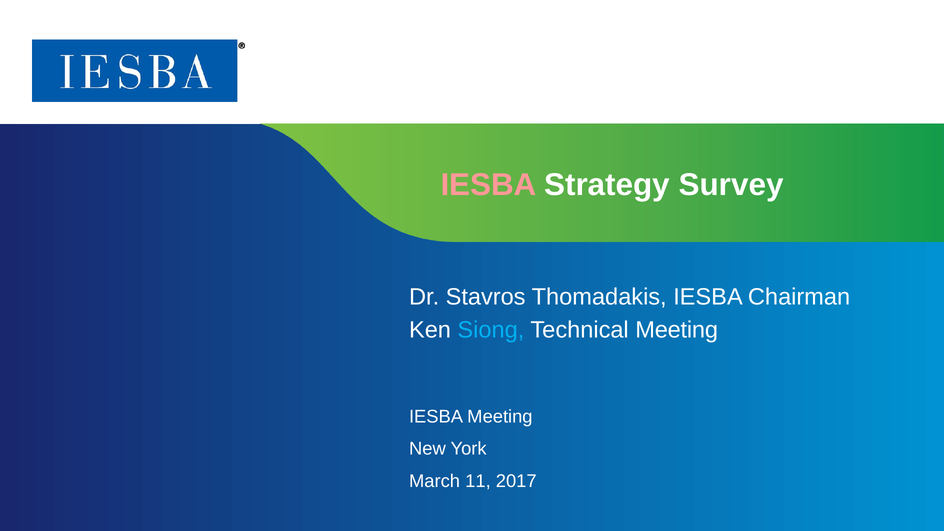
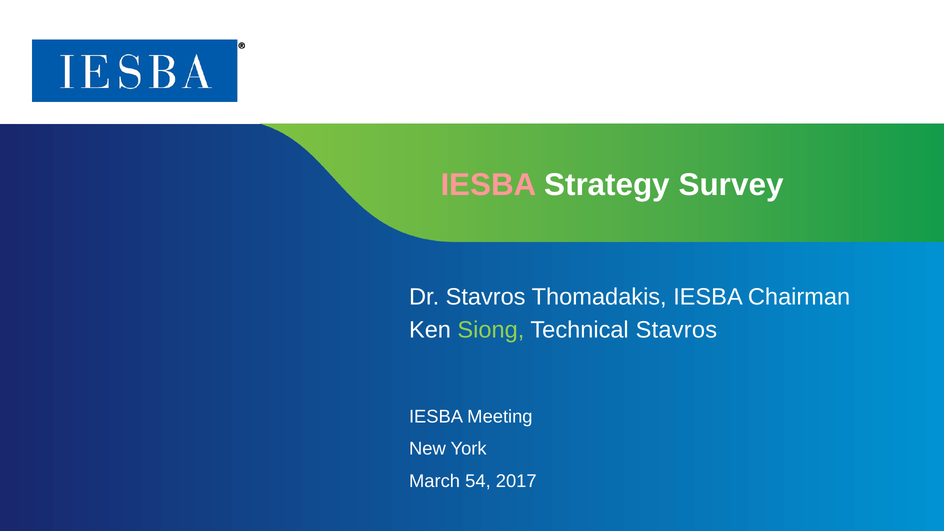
Siong colour: light blue -> light green (491, 330)
Technical Meeting: Meeting -> Stavros (676, 330)
11: 11 -> 54 (478, 481)
